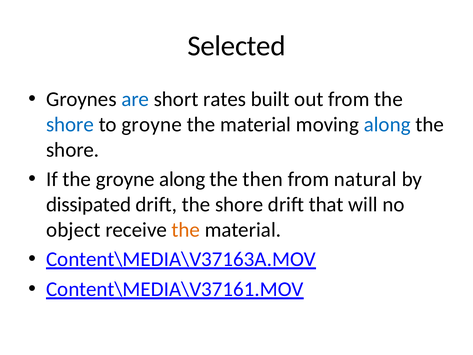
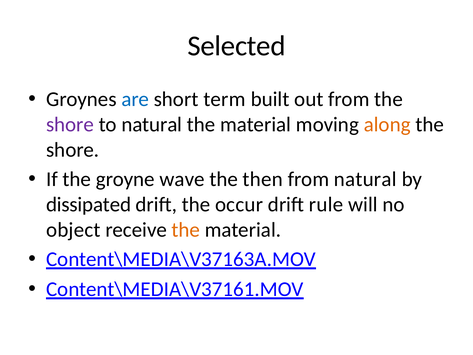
rates: rates -> term (224, 99)
shore colour: blue -> purple (70, 124)
to groyne: groyne -> natural (152, 124)
along colour: blue -> orange (387, 124)
groyne along: along -> wave (182, 179)
drift the shore: shore -> occur (239, 204)
that: that -> rule (326, 204)
